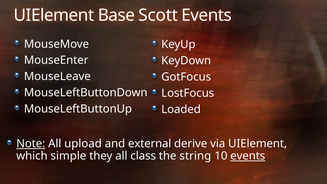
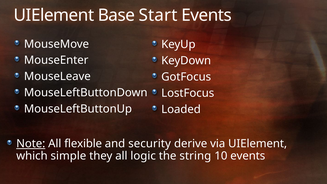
Scott: Scott -> Start (158, 15)
upload: upload -> flexible (83, 144)
external: external -> security (150, 144)
class: class -> logic (143, 156)
events underline: present -> none (248, 156)
